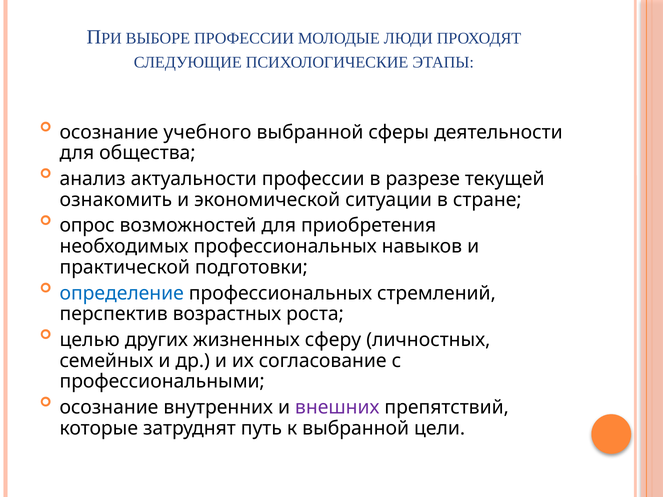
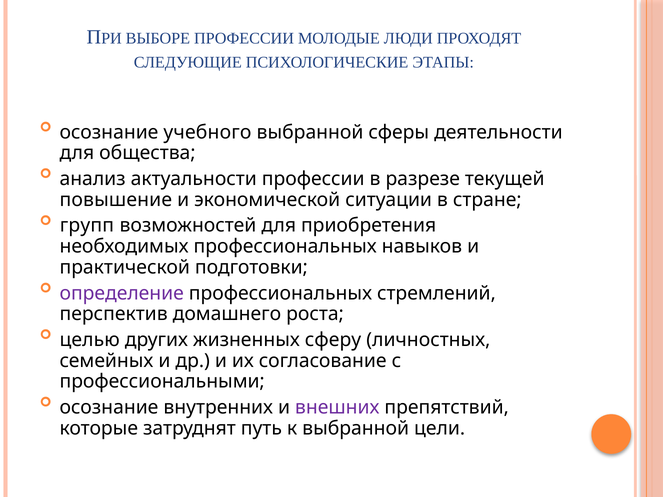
ознакомить: ознакомить -> повышение (116, 200)
опрос: опрос -> групп (87, 226)
определение colour: blue -> purple (122, 293)
возрастных: возрастных -> домашнего (227, 314)
